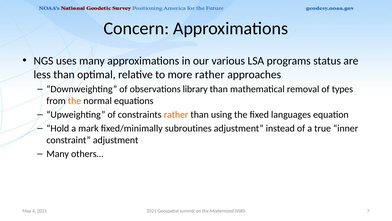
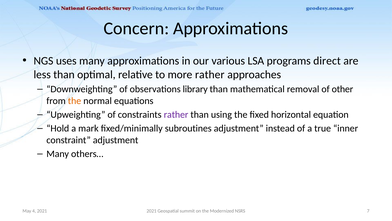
status: status -> direct (327, 61)
types: types -> other (342, 89)
rather colour: orange -> purple (176, 114)
languages: languages -> horizontal (291, 114)
